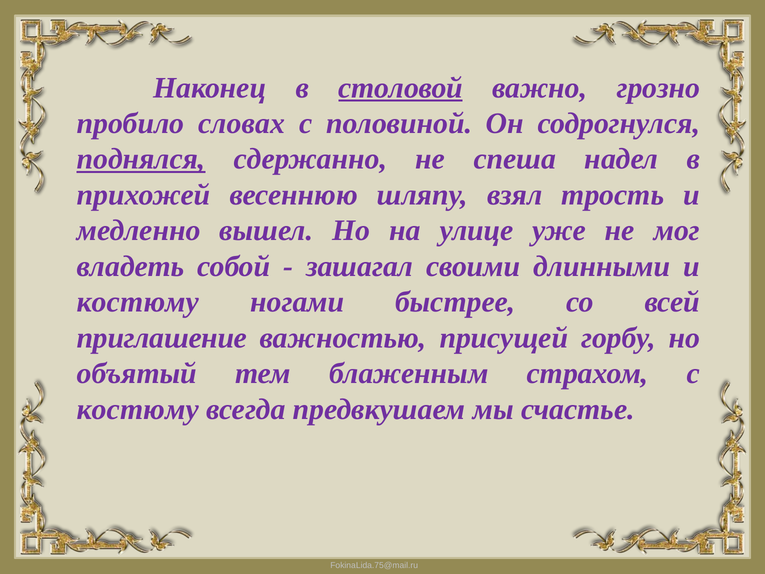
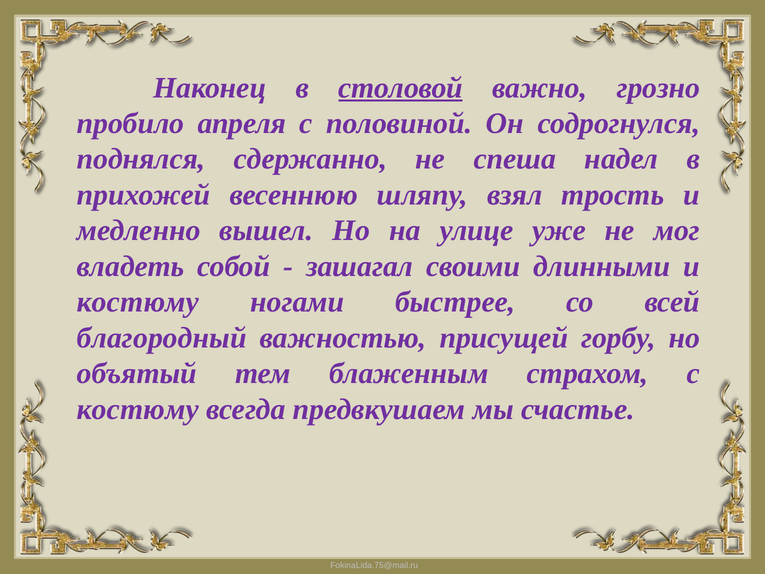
словах: словах -> апреля (242, 123)
поднялся underline: present -> none (141, 159)
приглашение: приглашение -> благородный (162, 338)
